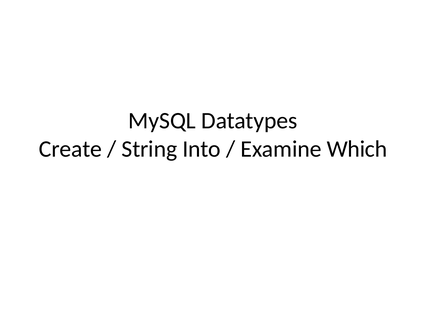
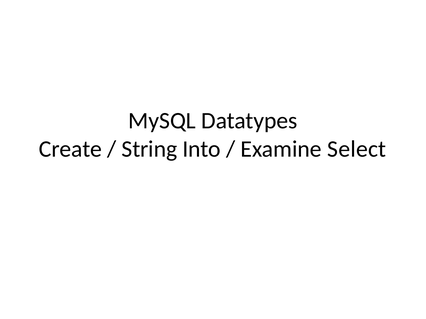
Which: Which -> Select (357, 149)
